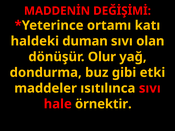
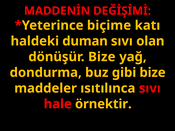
ortamı: ortamı -> biçime (109, 25)
dönüşür Olur: Olur -> Bize (102, 57)
gibi etki: etki -> bize (153, 73)
